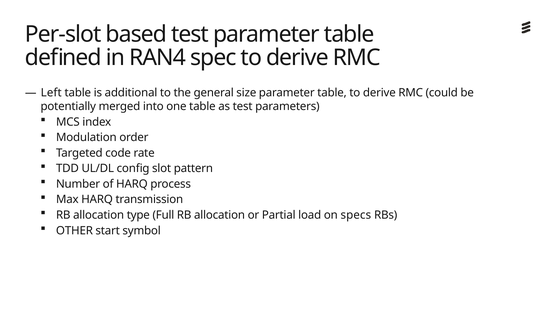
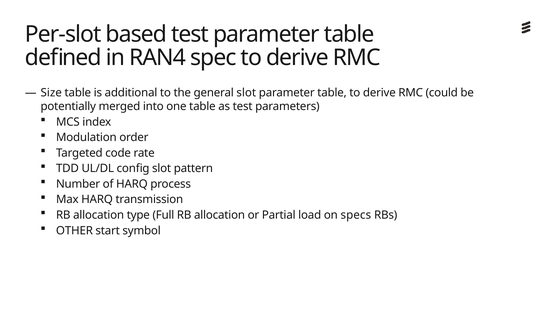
Left: Left -> Size (51, 93)
general size: size -> slot (246, 93)
